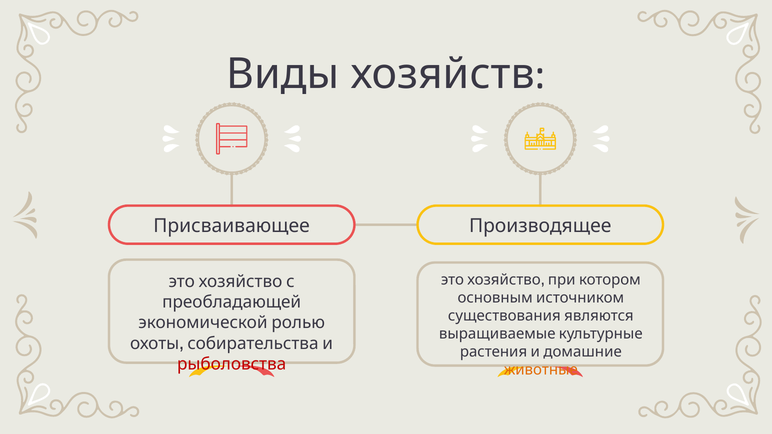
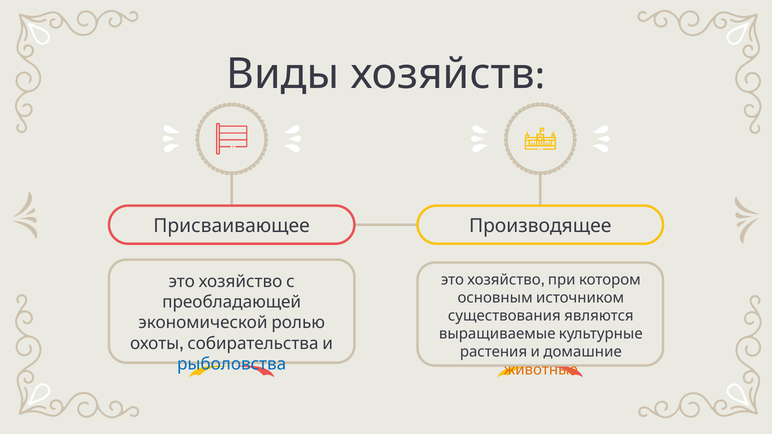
рыболовства colour: red -> blue (232, 364)
